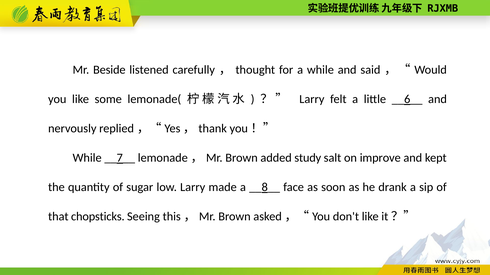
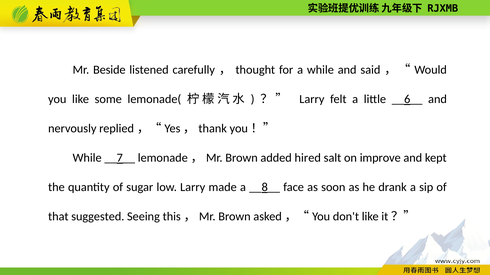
study: study -> hired (308, 158)
chopsticks: chopsticks -> suggested (98, 217)
